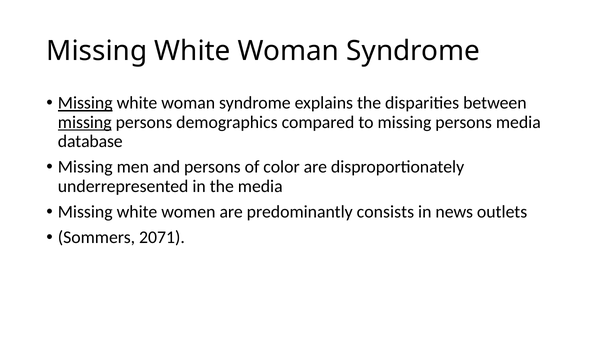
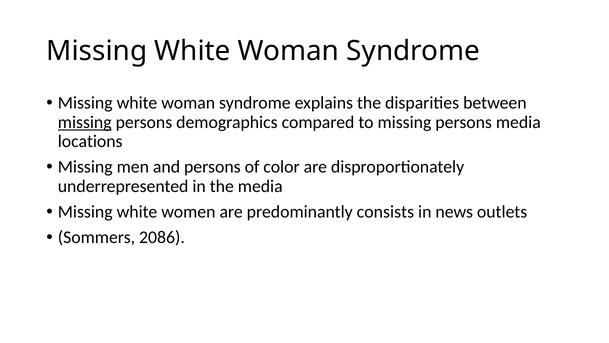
Missing underline: present -> none (85, 103)
database: database -> locations (90, 141)
2071: 2071 -> 2086 (162, 237)
